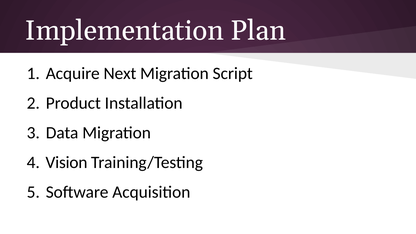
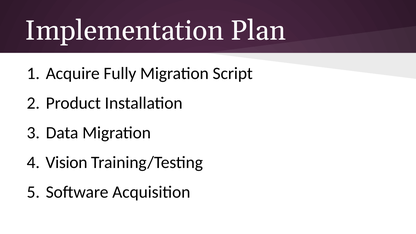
Next: Next -> Fully (120, 73)
